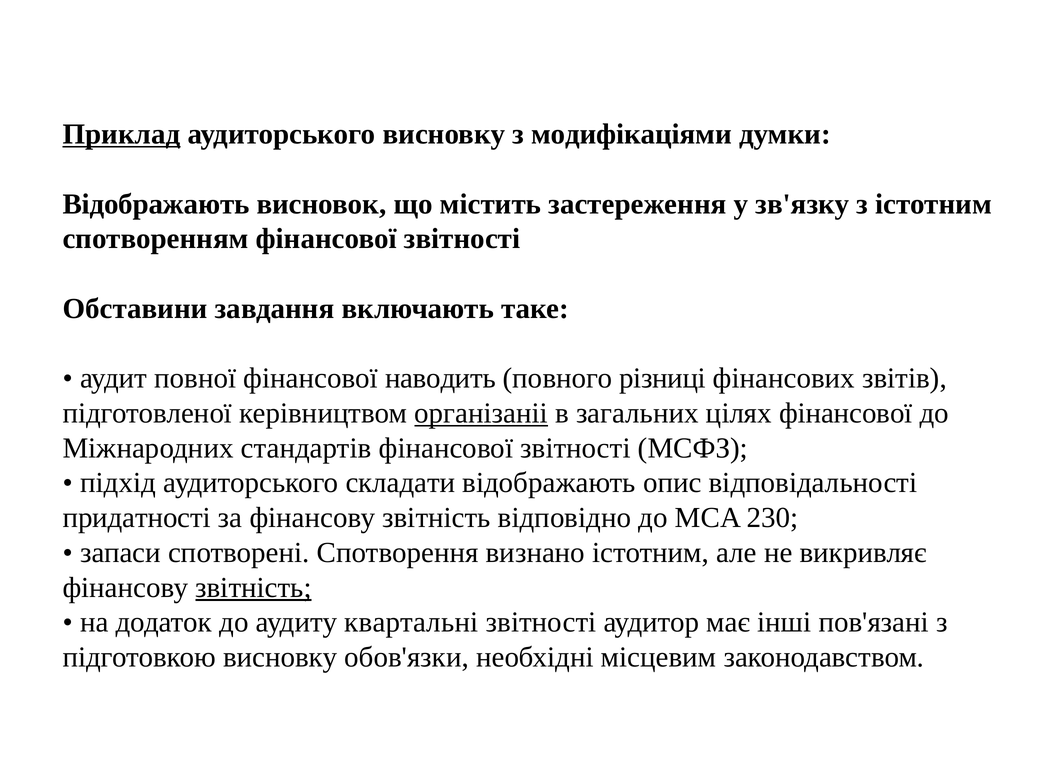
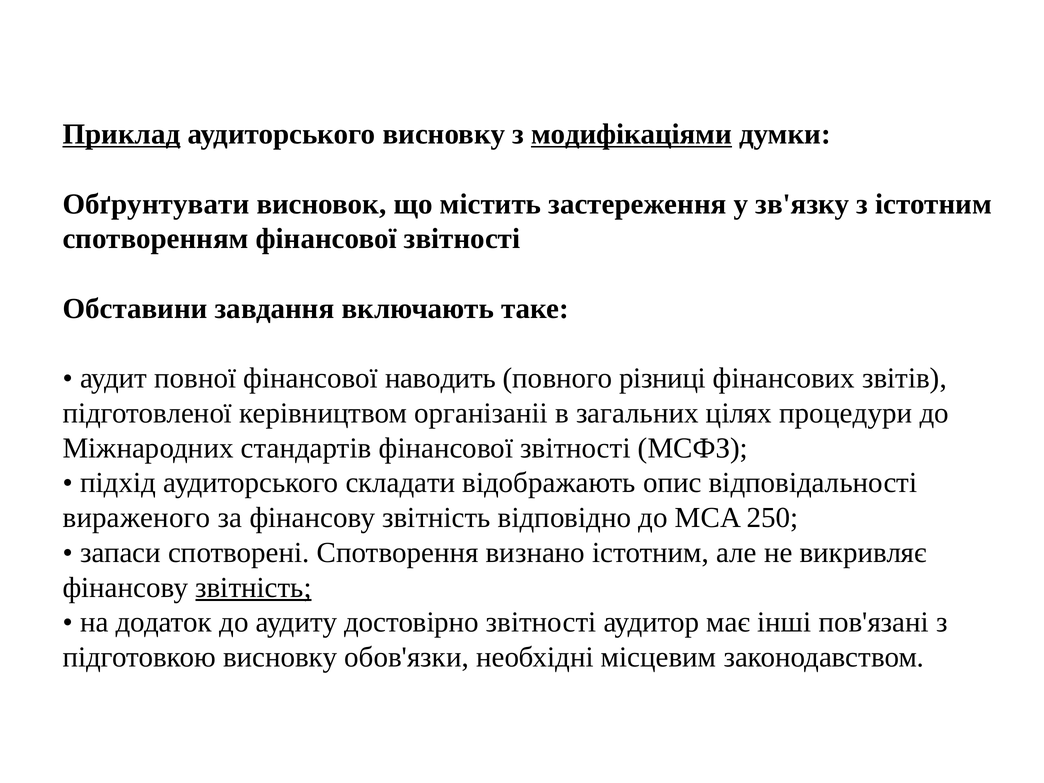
модифікаціями underline: none -> present (632, 134)
Відображають: Відображають -> Обґрунтувати (156, 204)
організаніі underline: present -> none (481, 413)
цілях фінансової: фінансової -> процедури (846, 413)
придатності: придатності -> вираженого (137, 518)
230: 230 -> 250 (773, 518)
квартальні: квартальні -> достовірно (412, 622)
